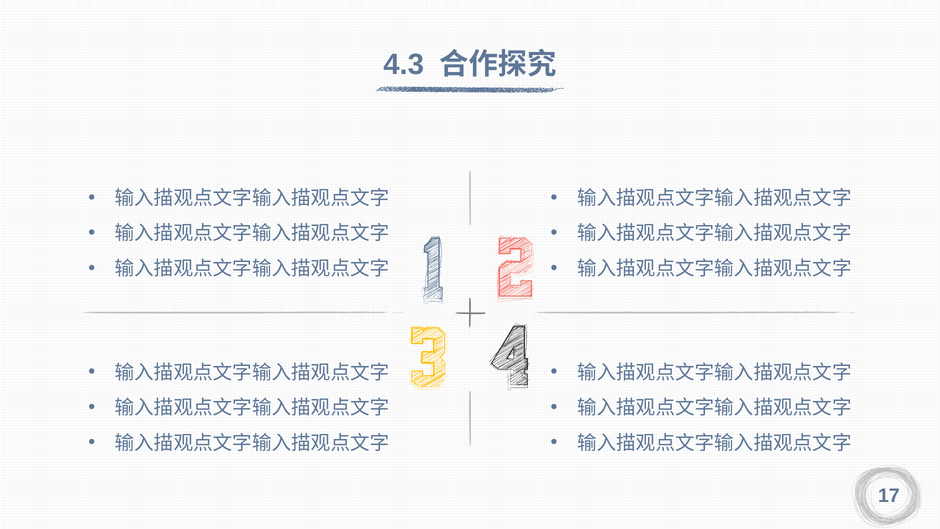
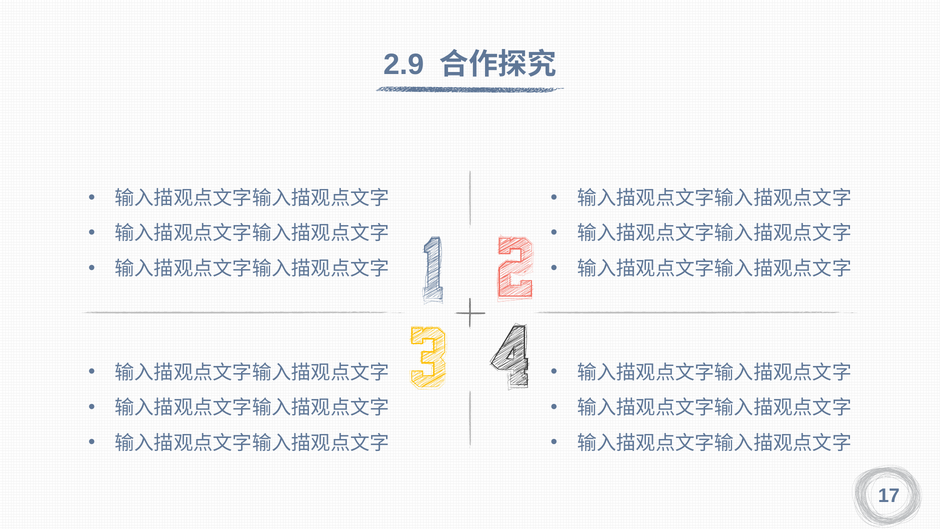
4.3: 4.3 -> 2.9 (404, 64)
